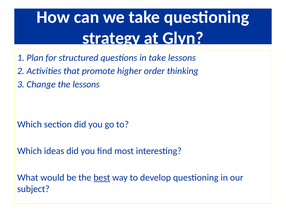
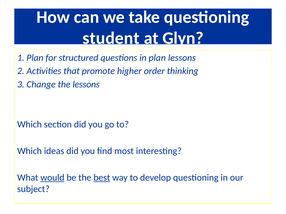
strategy: strategy -> student (111, 38)
in take: take -> plan (157, 58)
would underline: none -> present (52, 178)
